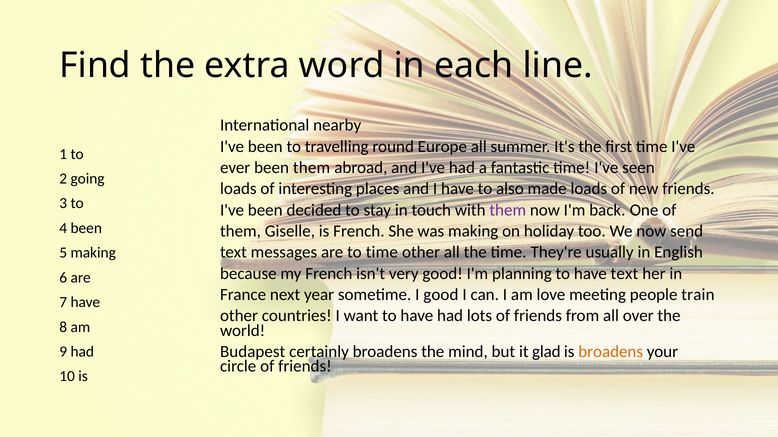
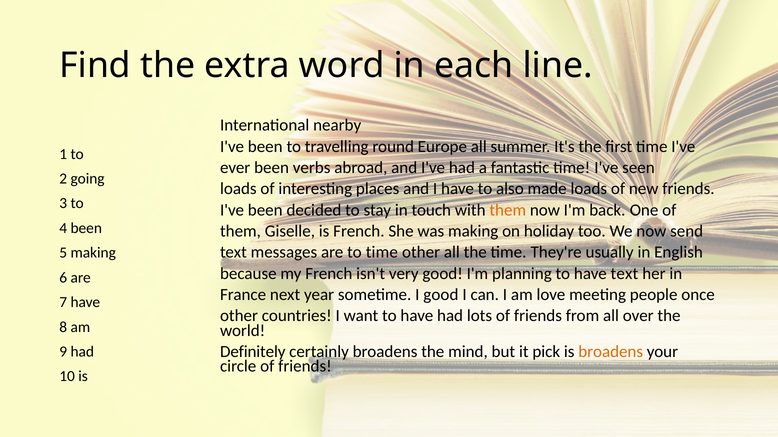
been them: them -> verbs (312, 168)
them colour: purple -> orange (508, 210)
train: train -> once (698, 295)
Budapest: Budapest -> Definitely (253, 352)
glad: glad -> pick (546, 352)
